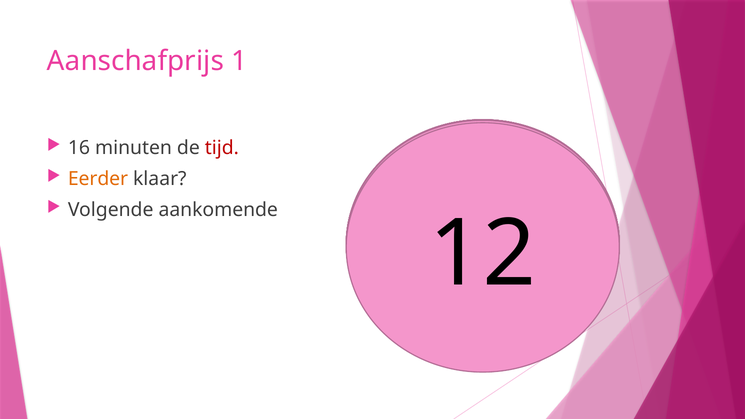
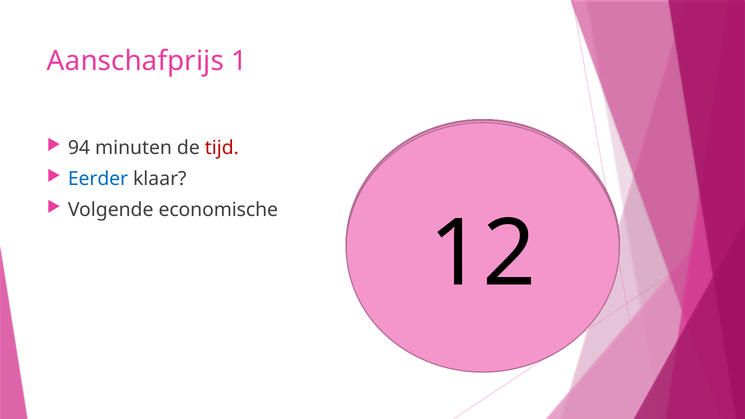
16: 16 -> 94 (79, 148)
Eerder colour: orange -> blue (98, 179)
aankomende: aankomende -> economische (218, 210)
